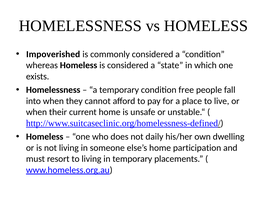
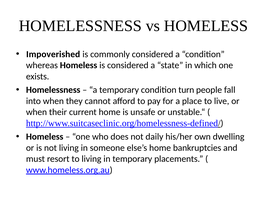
free: free -> turn (186, 90)
participation: participation -> bankruptcies (197, 148)
